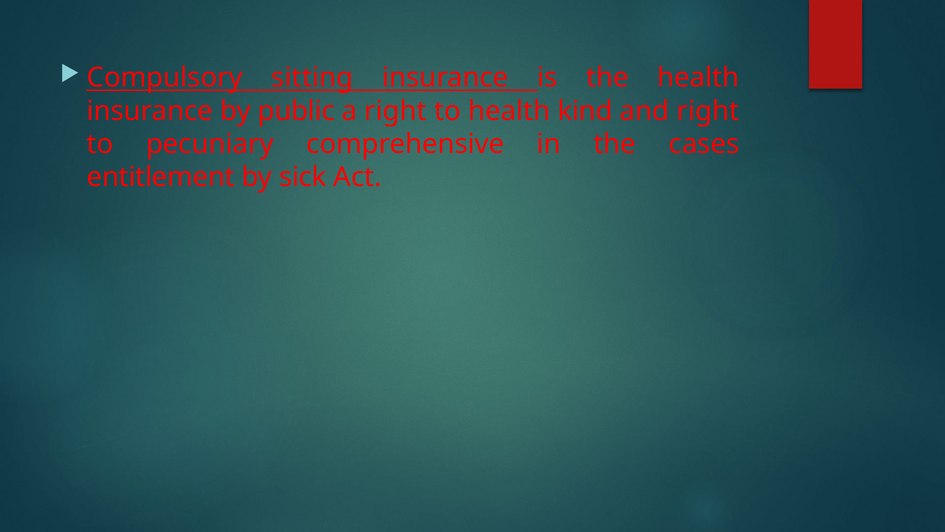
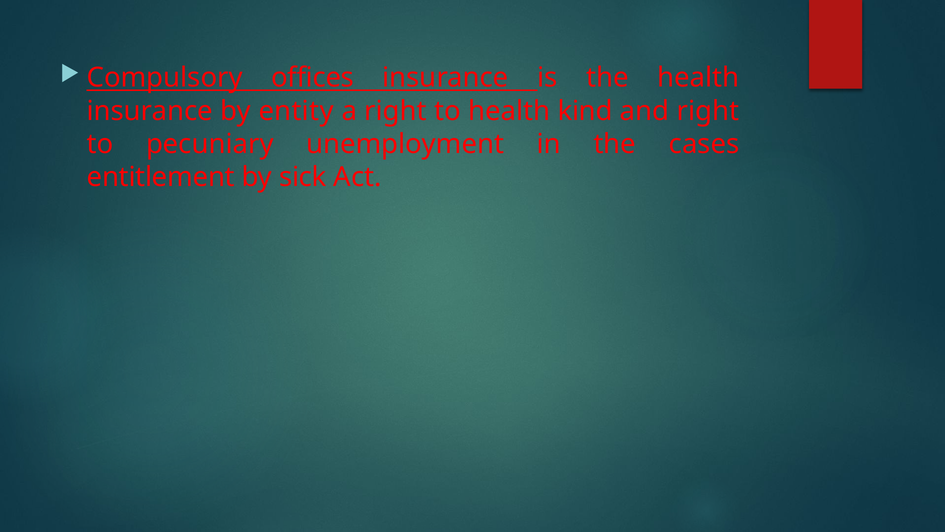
sitting: sitting -> offices (313, 78)
public: public -> entity (296, 111)
comprehensive: comprehensive -> unemployment (405, 144)
